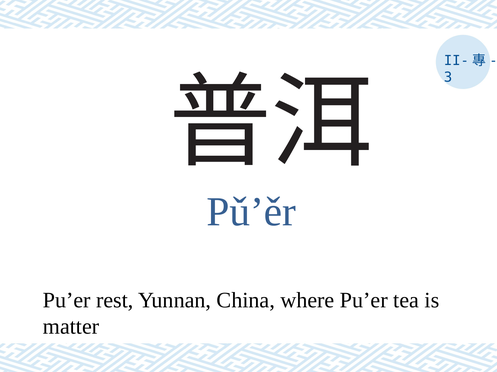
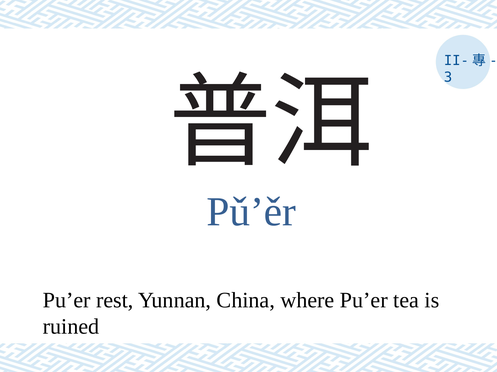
matter: matter -> ruined (71, 327)
